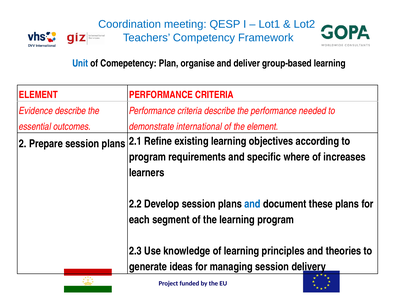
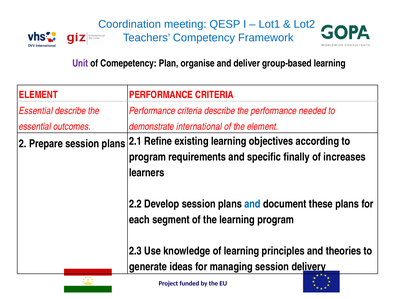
Unit colour: blue -> purple (80, 63)
Evidence: Evidence -> Essential (36, 111)
where: where -> finally (297, 157)
